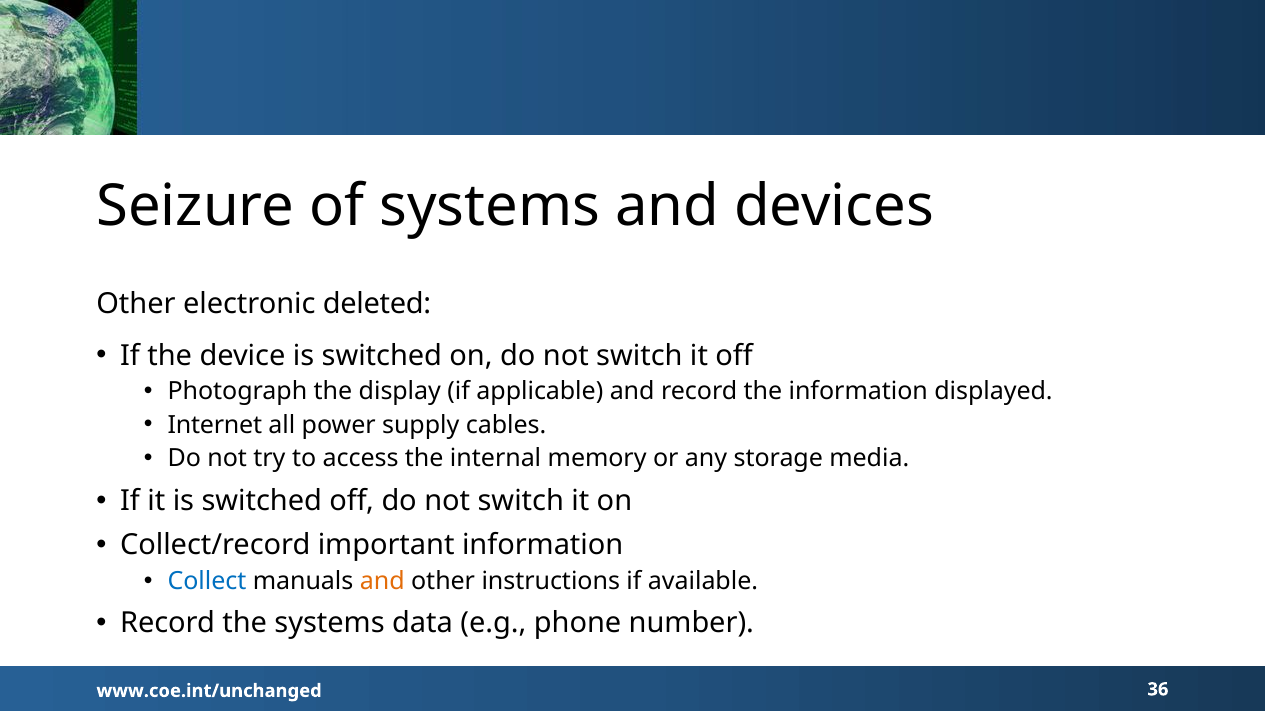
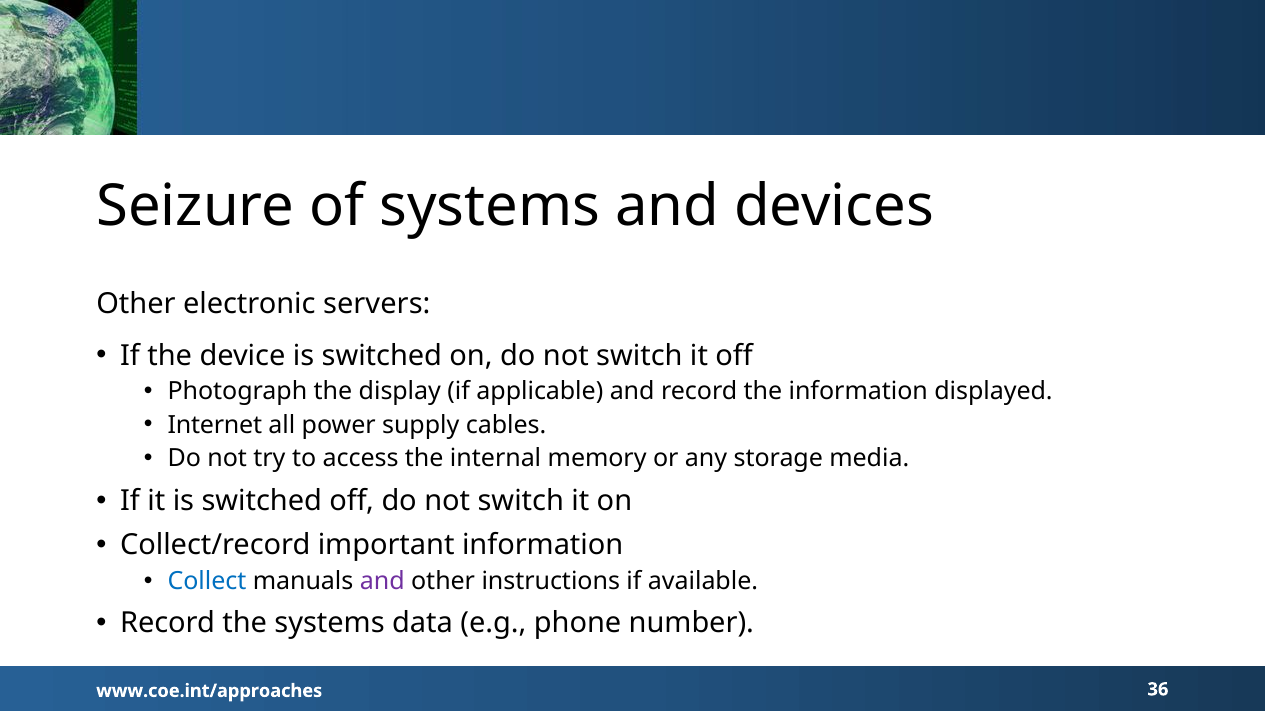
deleted: deleted -> servers (377, 304)
and colour: orange -> purple (382, 581)
www.coe.int/unchanged: www.coe.int/unchanged -> www.coe.int/approaches (209, 691)
